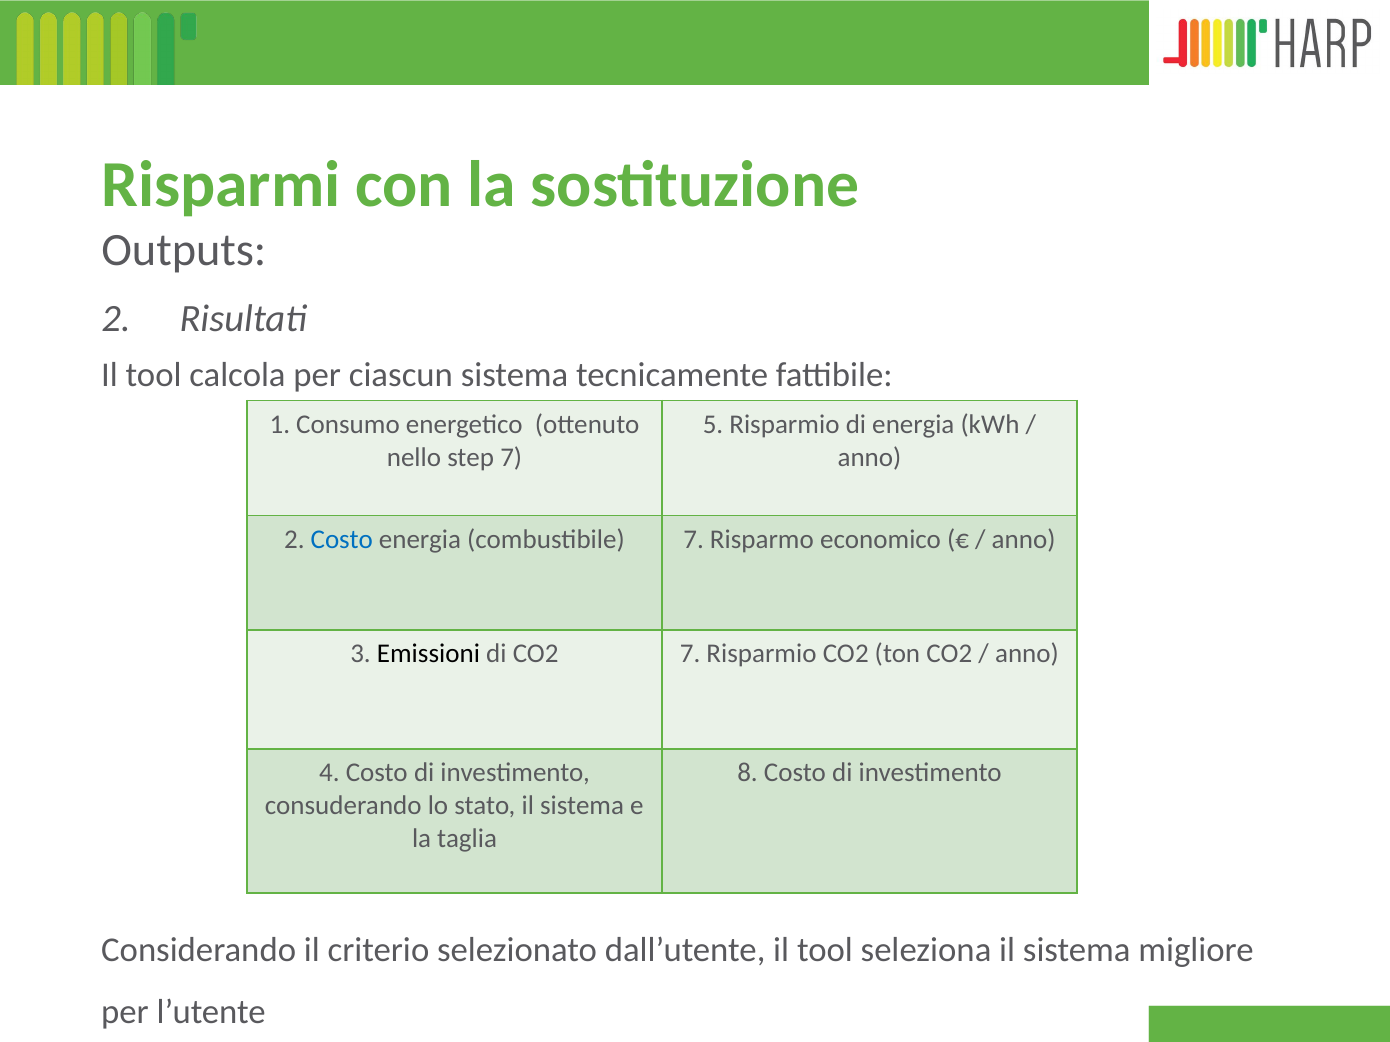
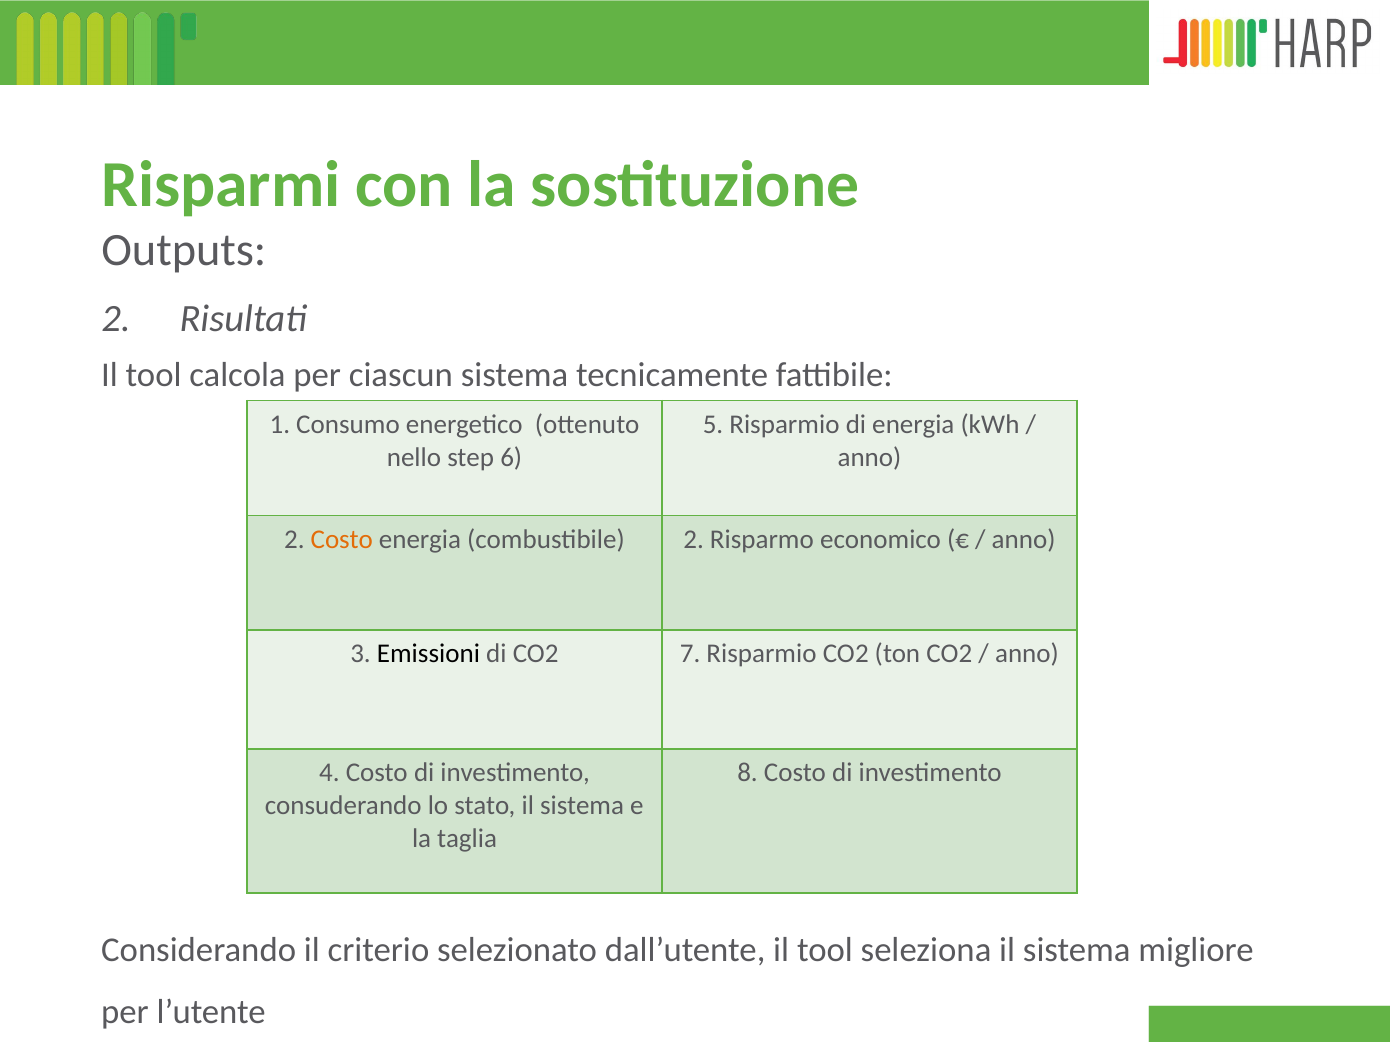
step 7: 7 -> 6 (511, 457)
Costo colour: blue -> orange (342, 539)
combustibile 7: 7 -> 2 (694, 539)
